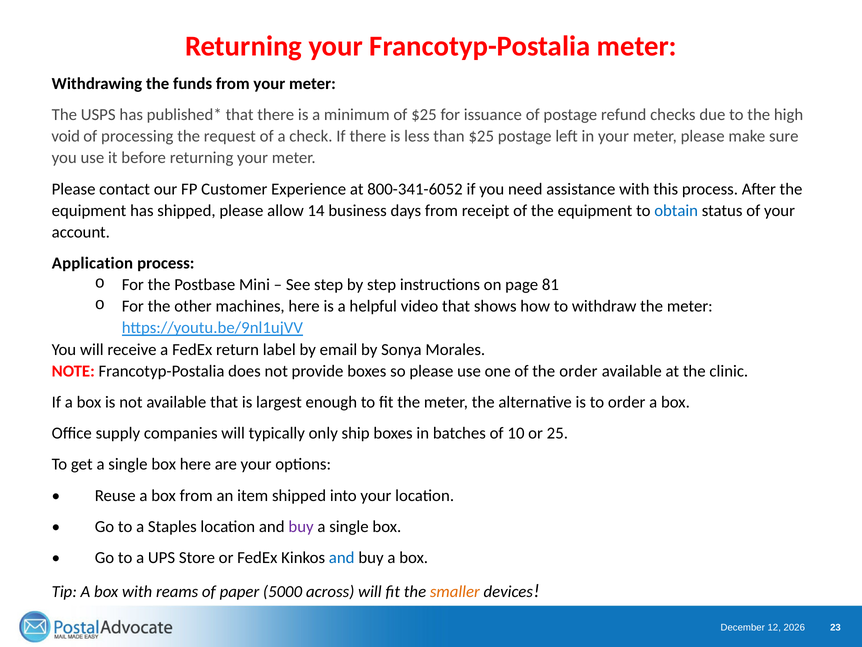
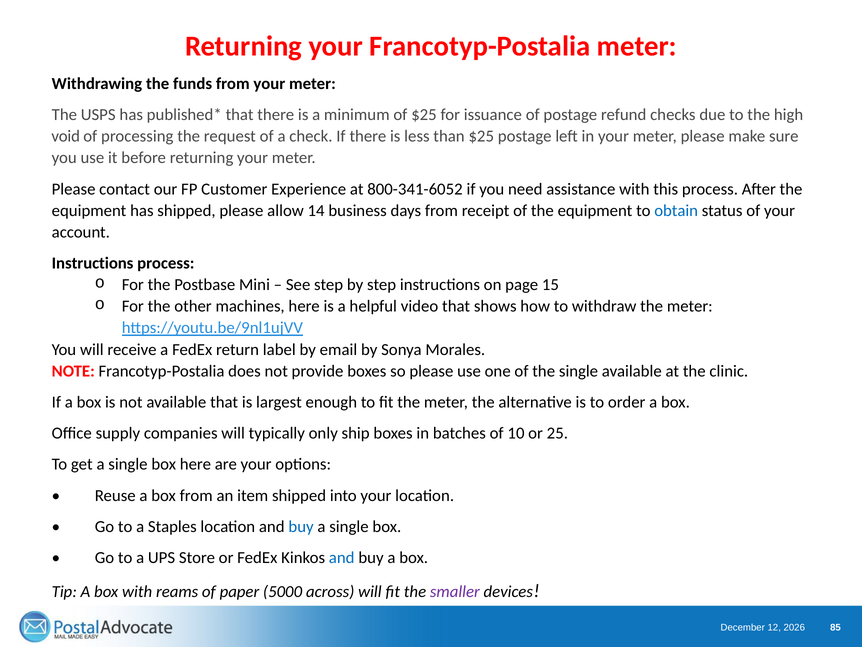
Application: Application -> Instructions (93, 263)
81: 81 -> 15 (550, 284)
the order: order -> single (579, 371)
buy colour: purple -> blue (301, 526)
smaller colour: orange -> purple (455, 591)
23: 23 -> 85 (835, 627)
